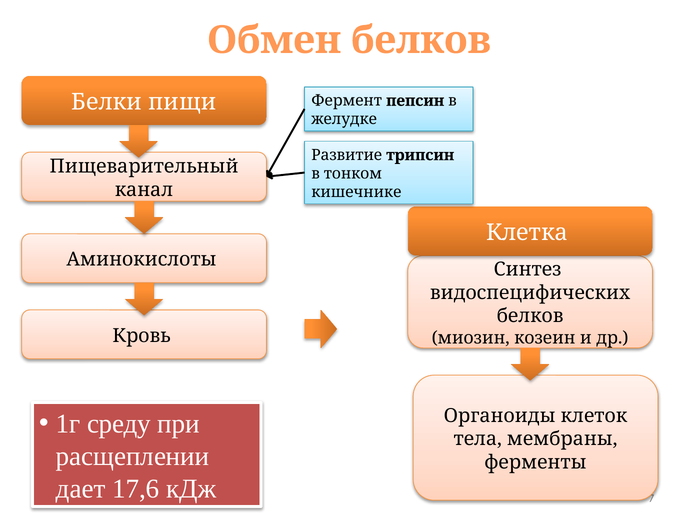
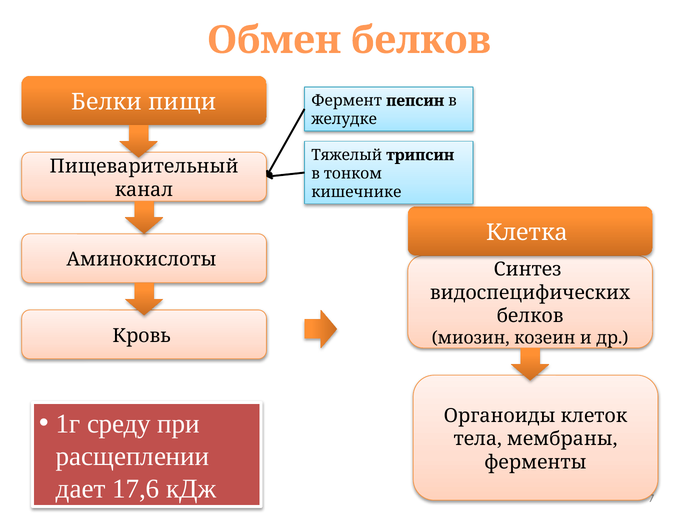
Развитие: Развитие -> Тяжелый (347, 155)
